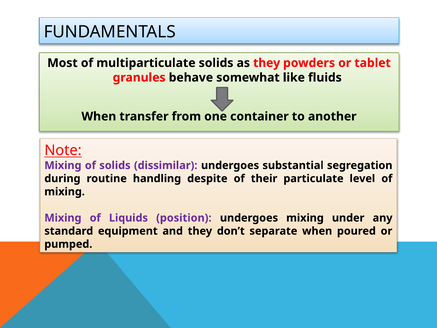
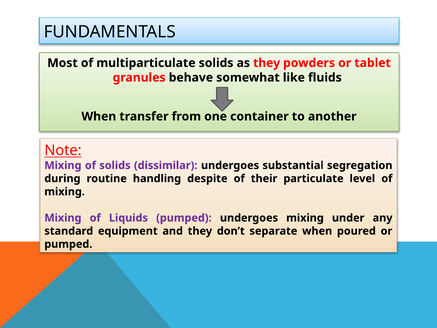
Liquids position: position -> pumped (184, 218)
